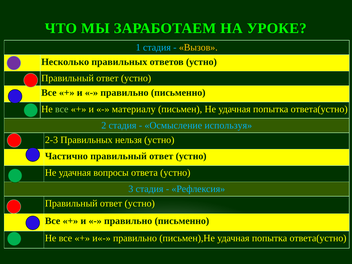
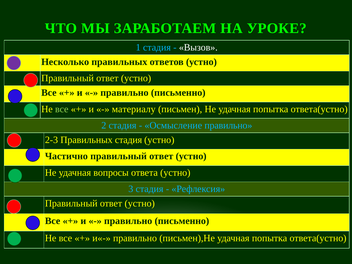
Вызов colour: yellow -> white (198, 47)
Осмысление используя: используя -> правильно (228, 125)
Правильных нельзя: нельзя -> стадия (128, 140)
